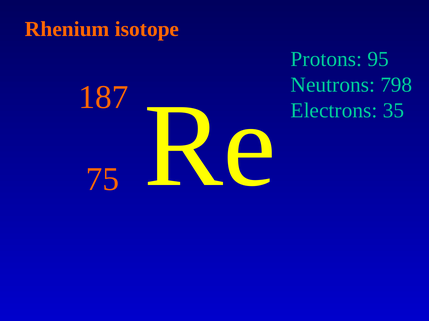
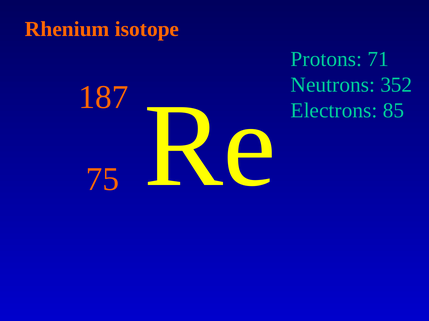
95: 95 -> 71 (378, 59)
798: 798 -> 352 (396, 85)
35: 35 -> 85 (394, 111)
